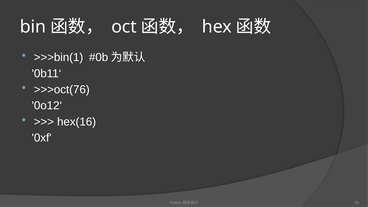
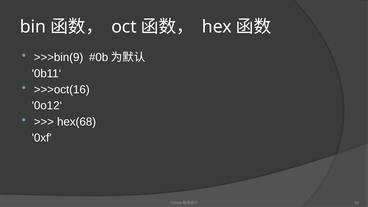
>>>bin(1: >>>bin(1 -> >>>bin(9 (59, 57)
>>>oct(76: >>>oct(76 -> >>>oct(16 (62, 90)
hex(16: hex(16 -> hex(68 (77, 122)
